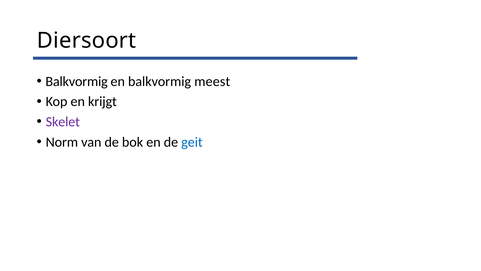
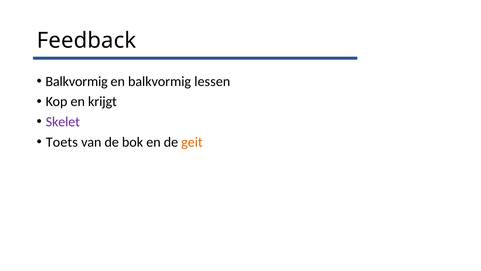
Diersoort: Diersoort -> Feedback (87, 40)
meest: meest -> lessen (212, 81)
Norm: Norm -> Toets (62, 142)
geit colour: blue -> orange (192, 142)
